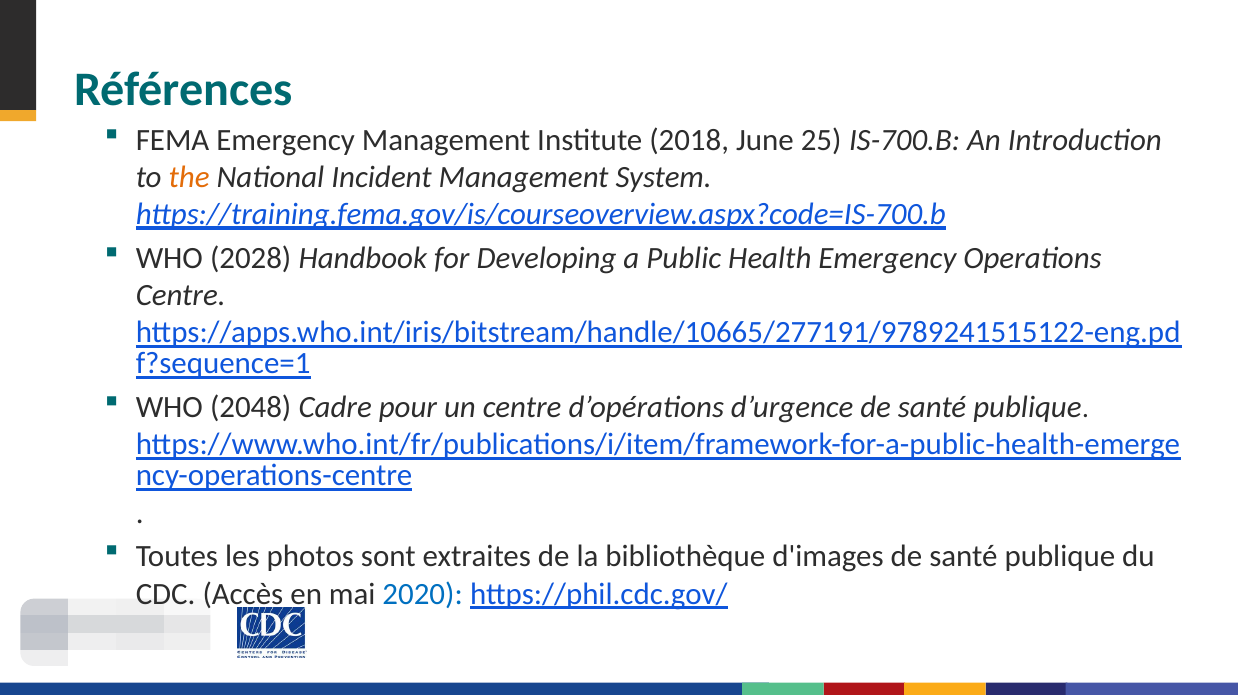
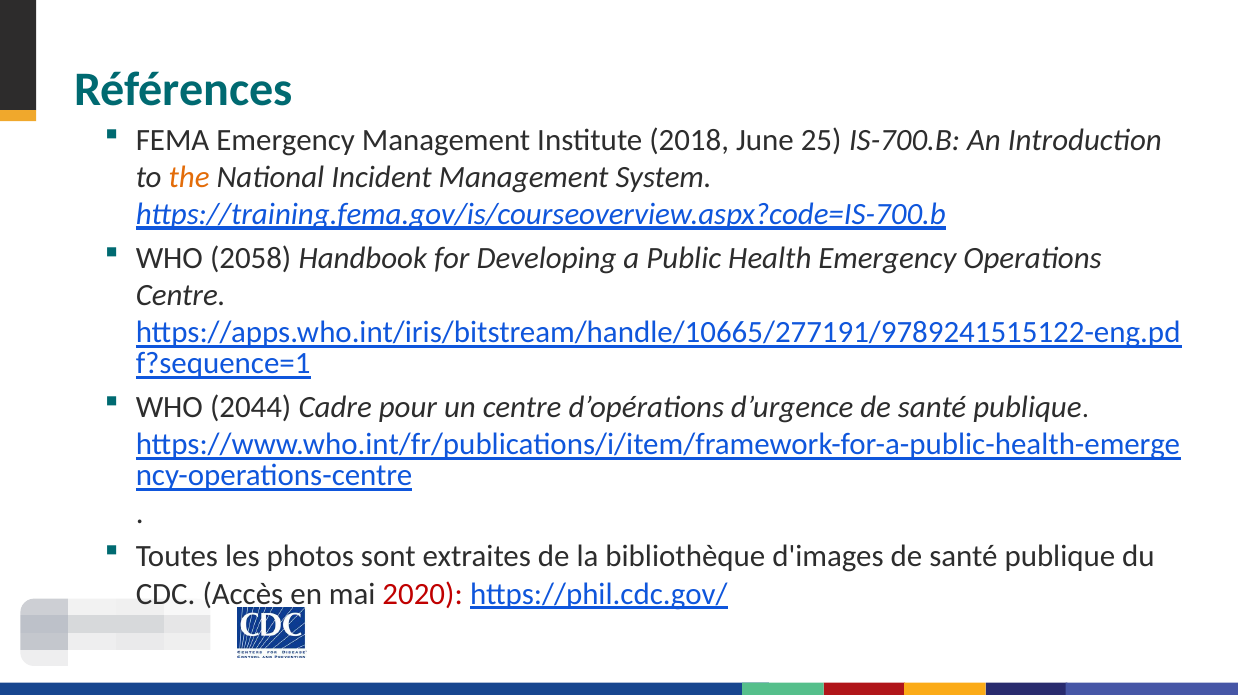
2028: 2028 -> 2058 (251, 259)
2048: 2048 -> 2044 (251, 408)
2020 colour: blue -> red (423, 594)
